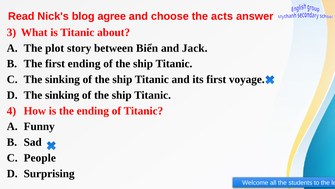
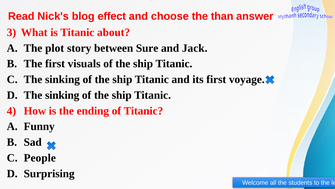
agree: agree -> effect (112, 16)
acts: acts -> than (222, 16)
Biển: Biển -> Sure (147, 48)
first ending: ending -> visuals (84, 64)
